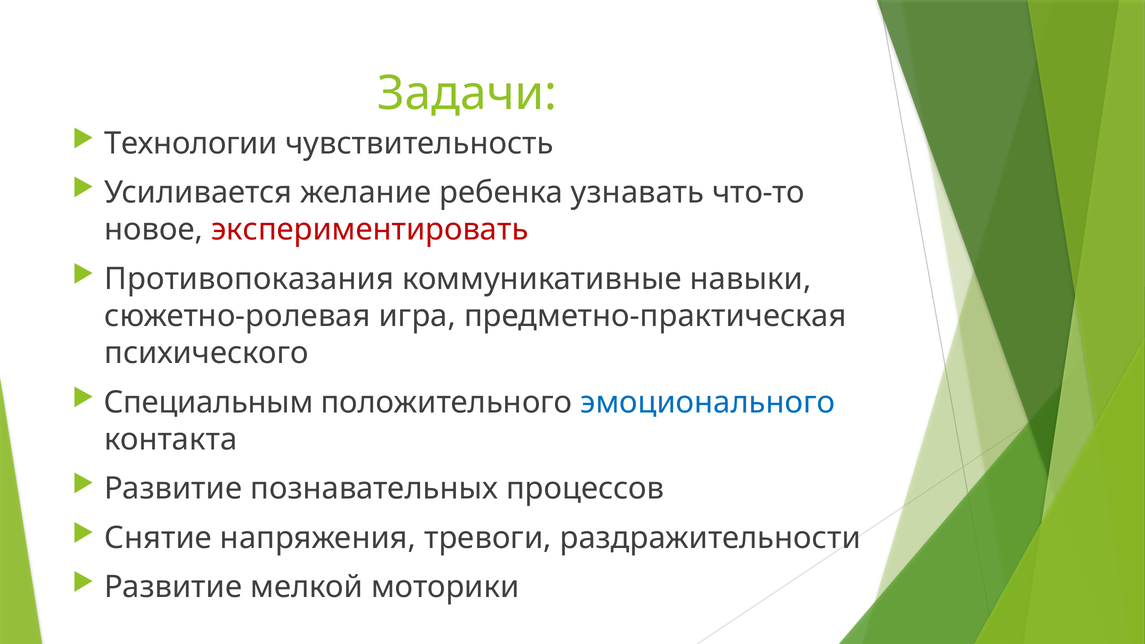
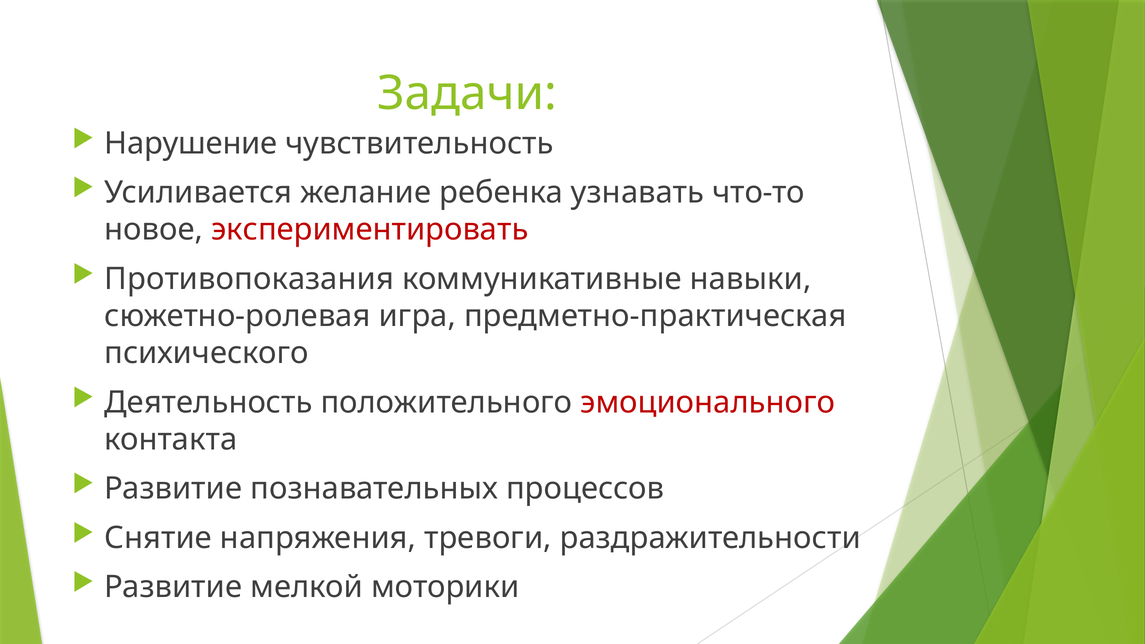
Технологии: Технологии -> Нарушение (191, 143)
Специальным: Специальным -> Деятельность (208, 402)
эмоционального colour: blue -> red (708, 402)
